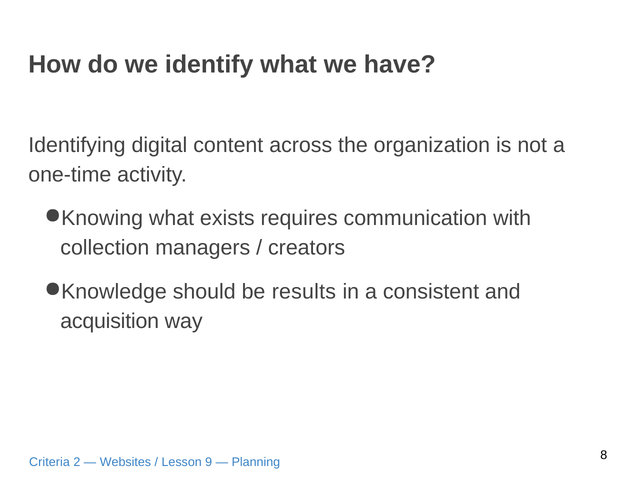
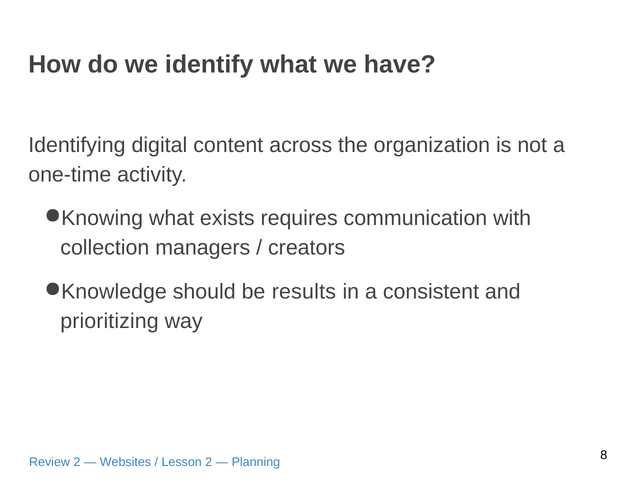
acquisition: acquisition -> prioritizing (110, 321)
Criteria: Criteria -> Review (50, 462)
Lesson 9: 9 -> 2 (209, 462)
